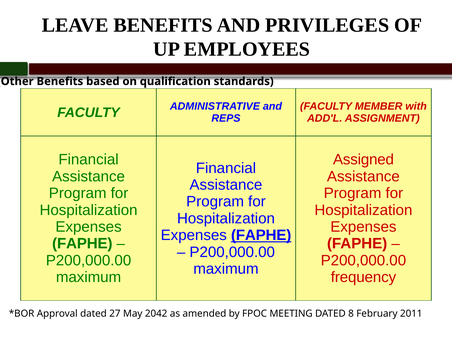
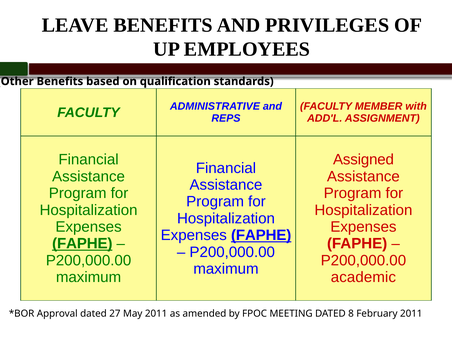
FAPHE underline: none -> present (82, 244)
frequency: frequency -> academic (363, 277)
May 2042: 2042 -> 2011 (156, 314)
